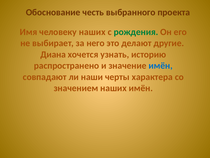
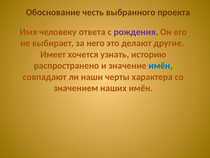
человеку наших: наших -> ответа (92, 32)
рождения colour: green -> purple (136, 32)
Диана: Диана -> Имеет (53, 54)
